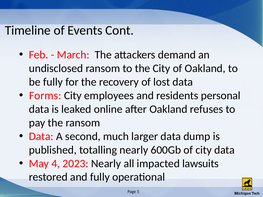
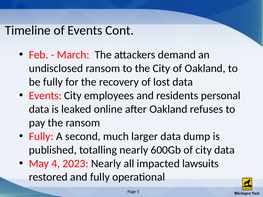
Forms: Forms -> Events (45, 96)
Data: Data -> Fully (41, 137)
